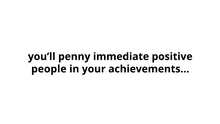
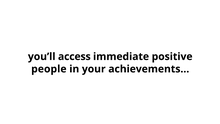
penny: penny -> access (74, 56)
